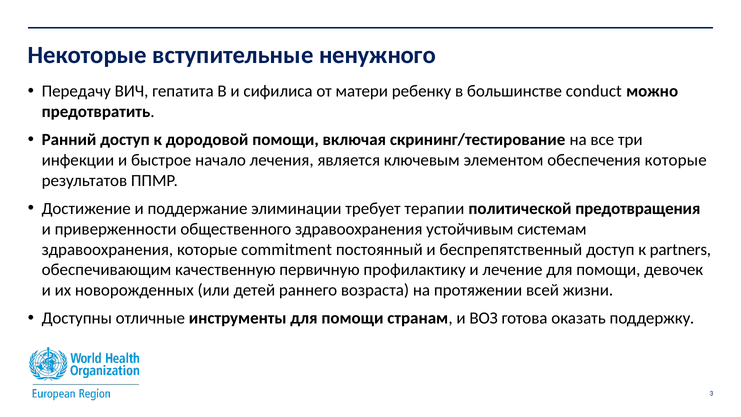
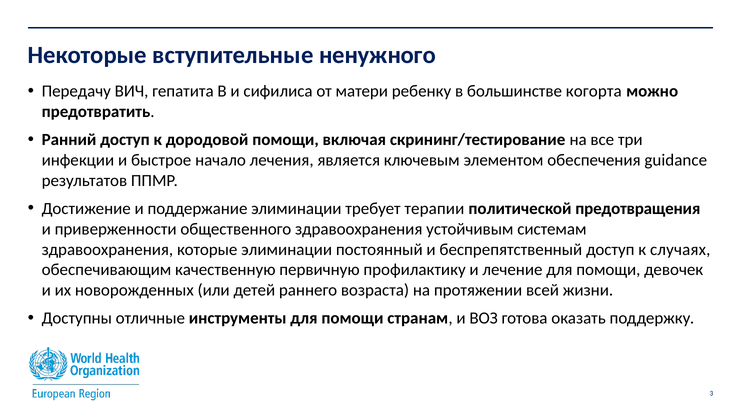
conduct: conduct -> когорта (594, 91)
обеспечения которые: которые -> guidance (676, 160)
которые commitment: commitment -> элиминации (287, 249)
partners: partners -> случаях (680, 249)
